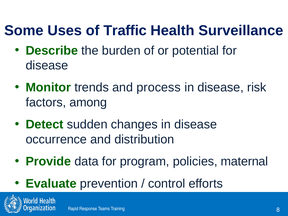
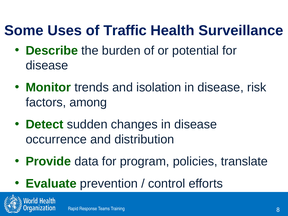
process: process -> isolation (159, 87)
maternal: maternal -> translate (244, 161)
